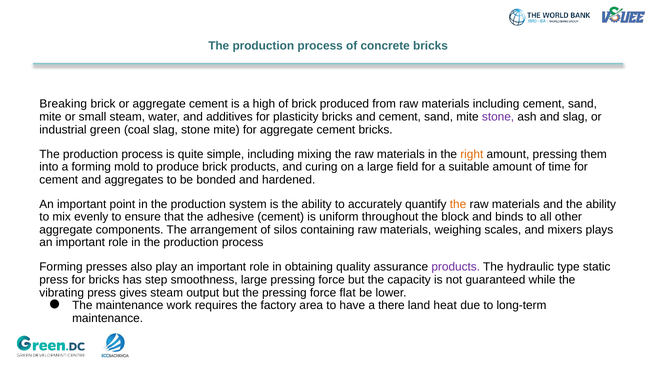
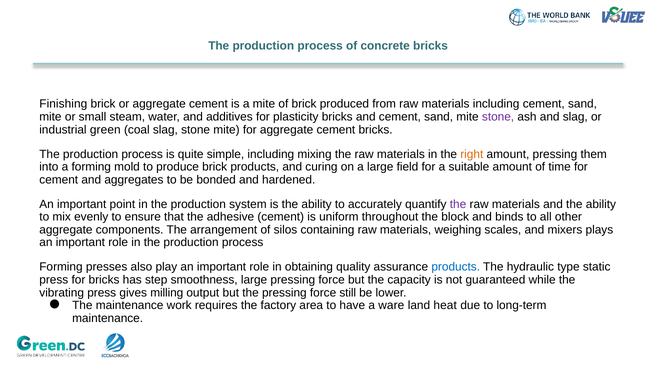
Breaking: Breaking -> Finishing (63, 104)
a high: high -> mite (264, 104)
the colour: orange -> purple (458, 204)
products colour: purple -> blue (456, 267)
gives steam: steam -> milling (167, 293)
flat: flat -> still (348, 293)
there: there -> ware (391, 305)
